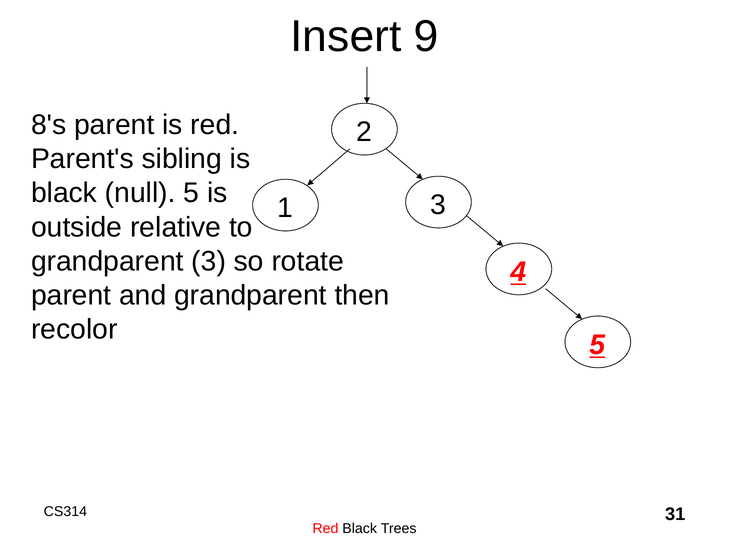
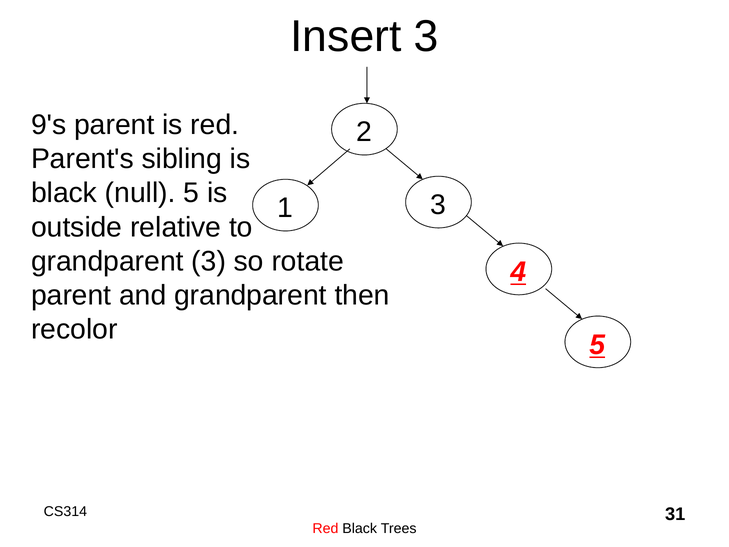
Insert 9: 9 -> 3 (426, 37)
8's: 8's -> 9's (49, 125)
